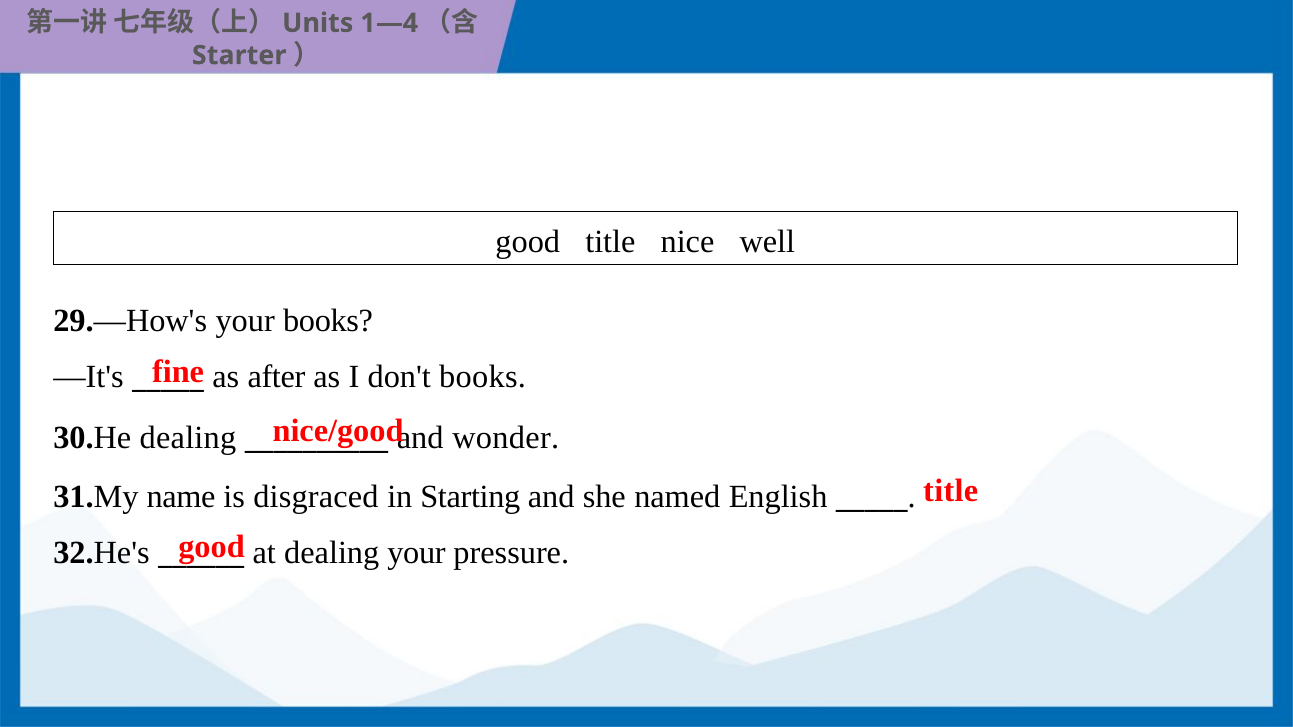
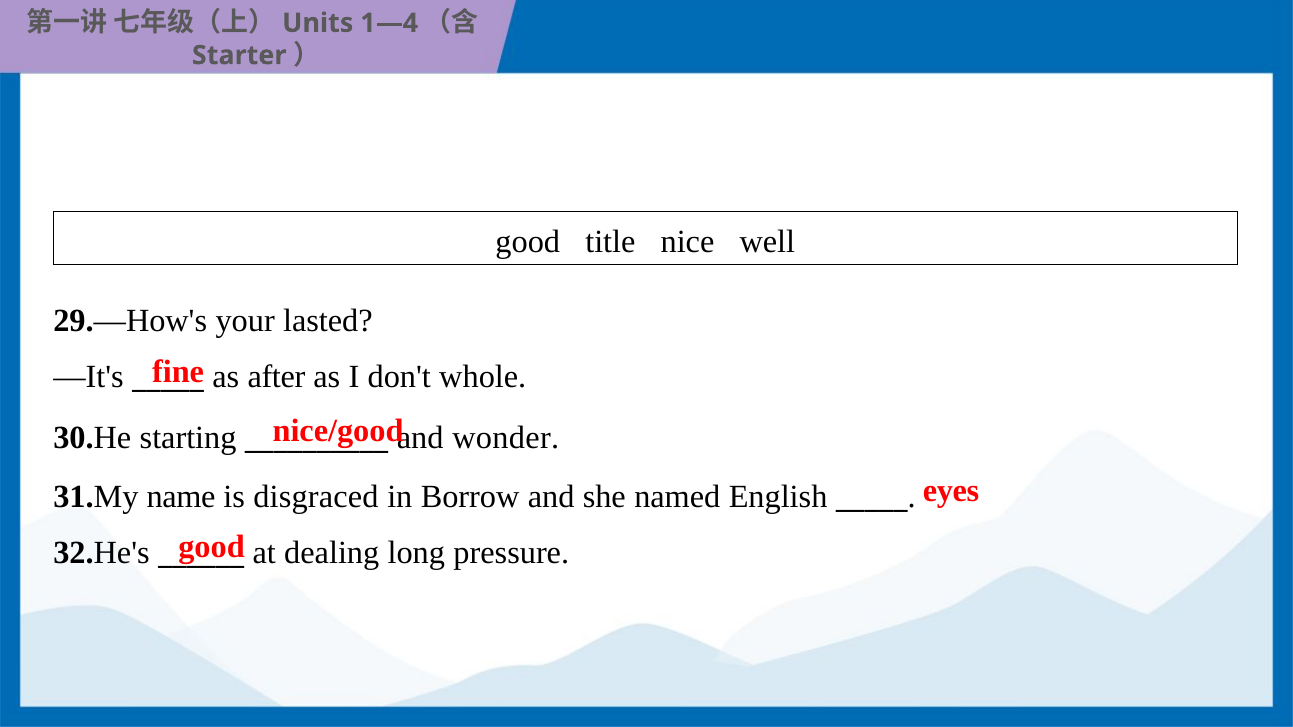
your books: books -> lasted (328, 321)
don't books: books -> whole (483, 377)
30.He dealing: dealing -> starting (188, 438)
title: title -> eyes (951, 491)
Starting: Starting -> Borrow (470, 497)
dealing your: your -> long (416, 553)
